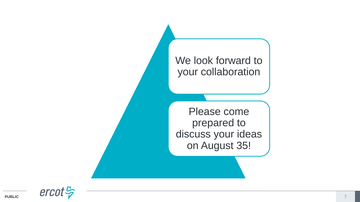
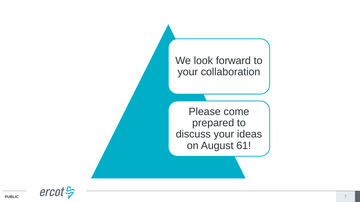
35: 35 -> 61 (244, 146)
